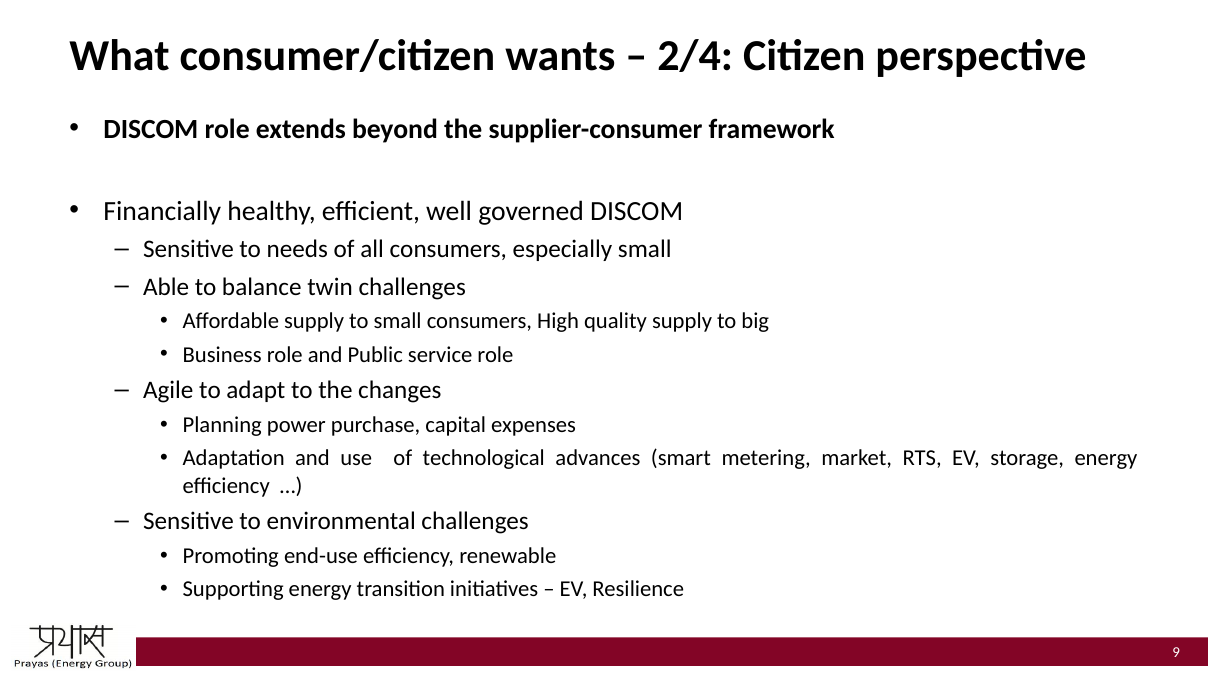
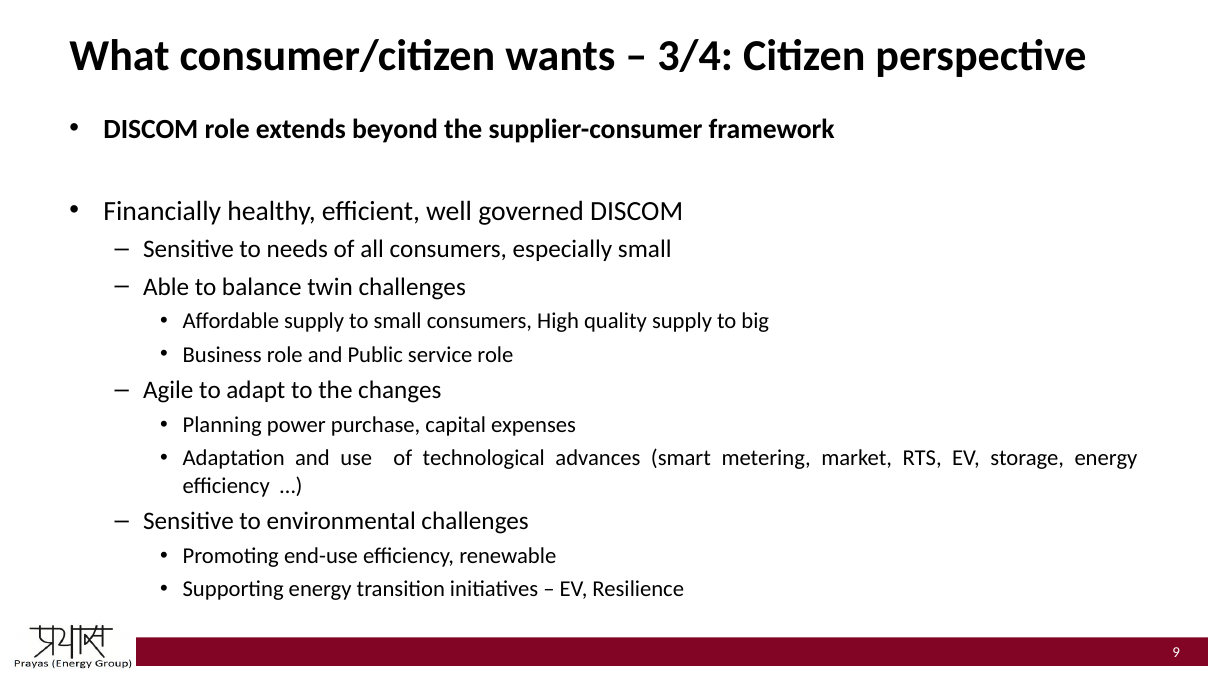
2/4: 2/4 -> 3/4 (695, 56)
